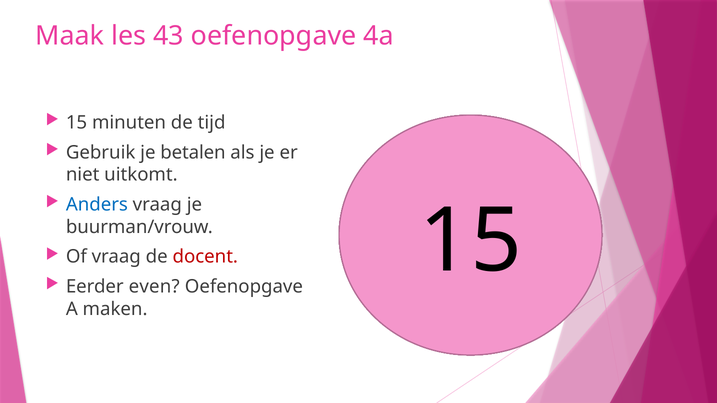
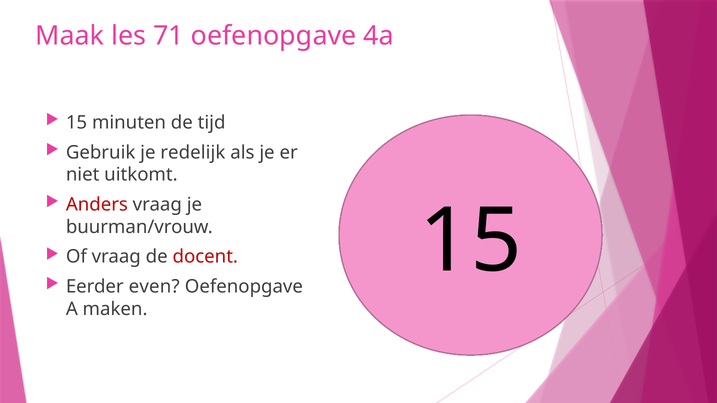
43: 43 -> 71 (168, 36)
betalen: betalen -> redelijk (193, 153)
Anders colour: blue -> red (97, 205)
